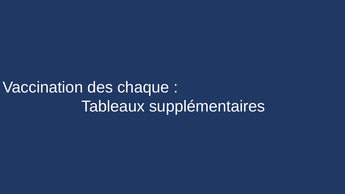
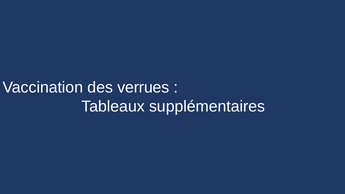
chaque: chaque -> verrues (143, 87)
